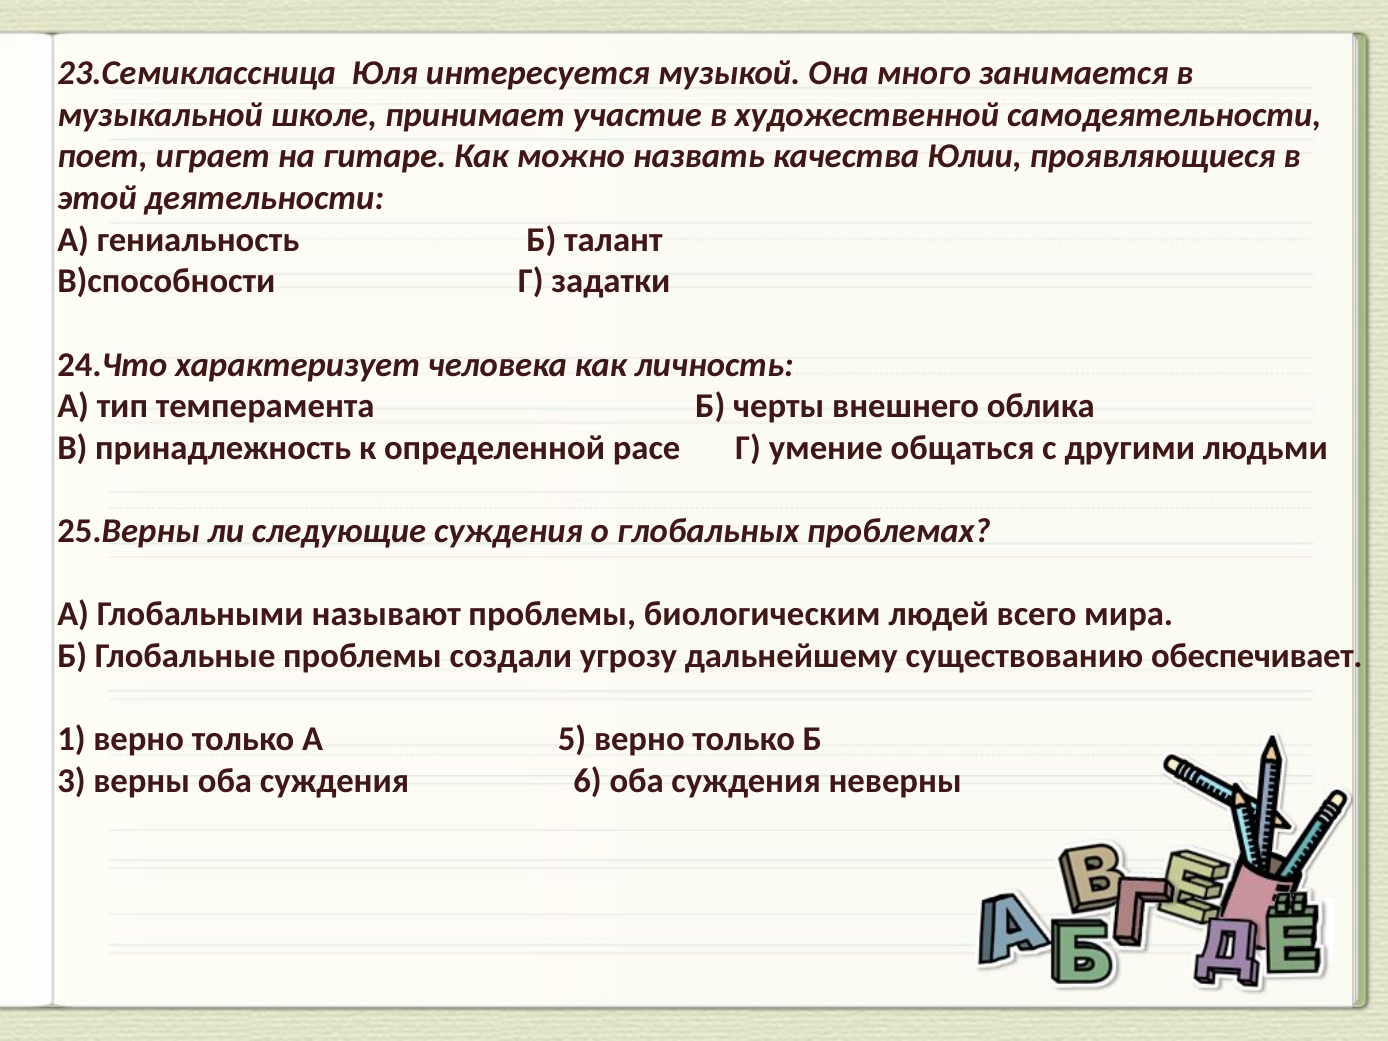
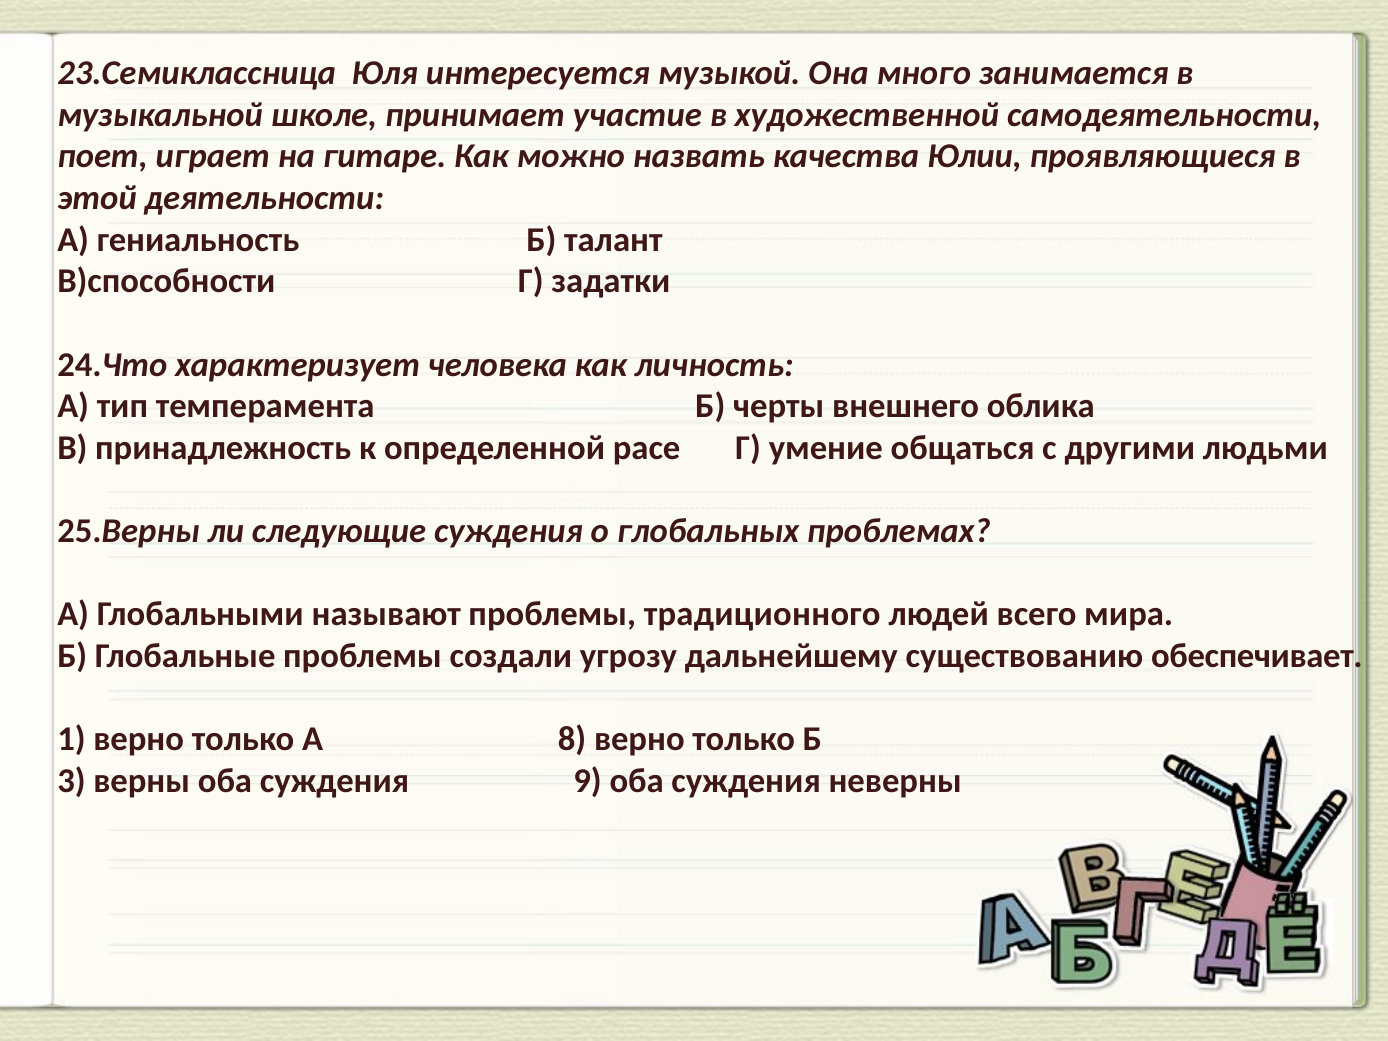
биологическим: биологическим -> традиционного (762, 614)
5: 5 -> 8 (572, 739)
6: 6 -> 9 (587, 781)
